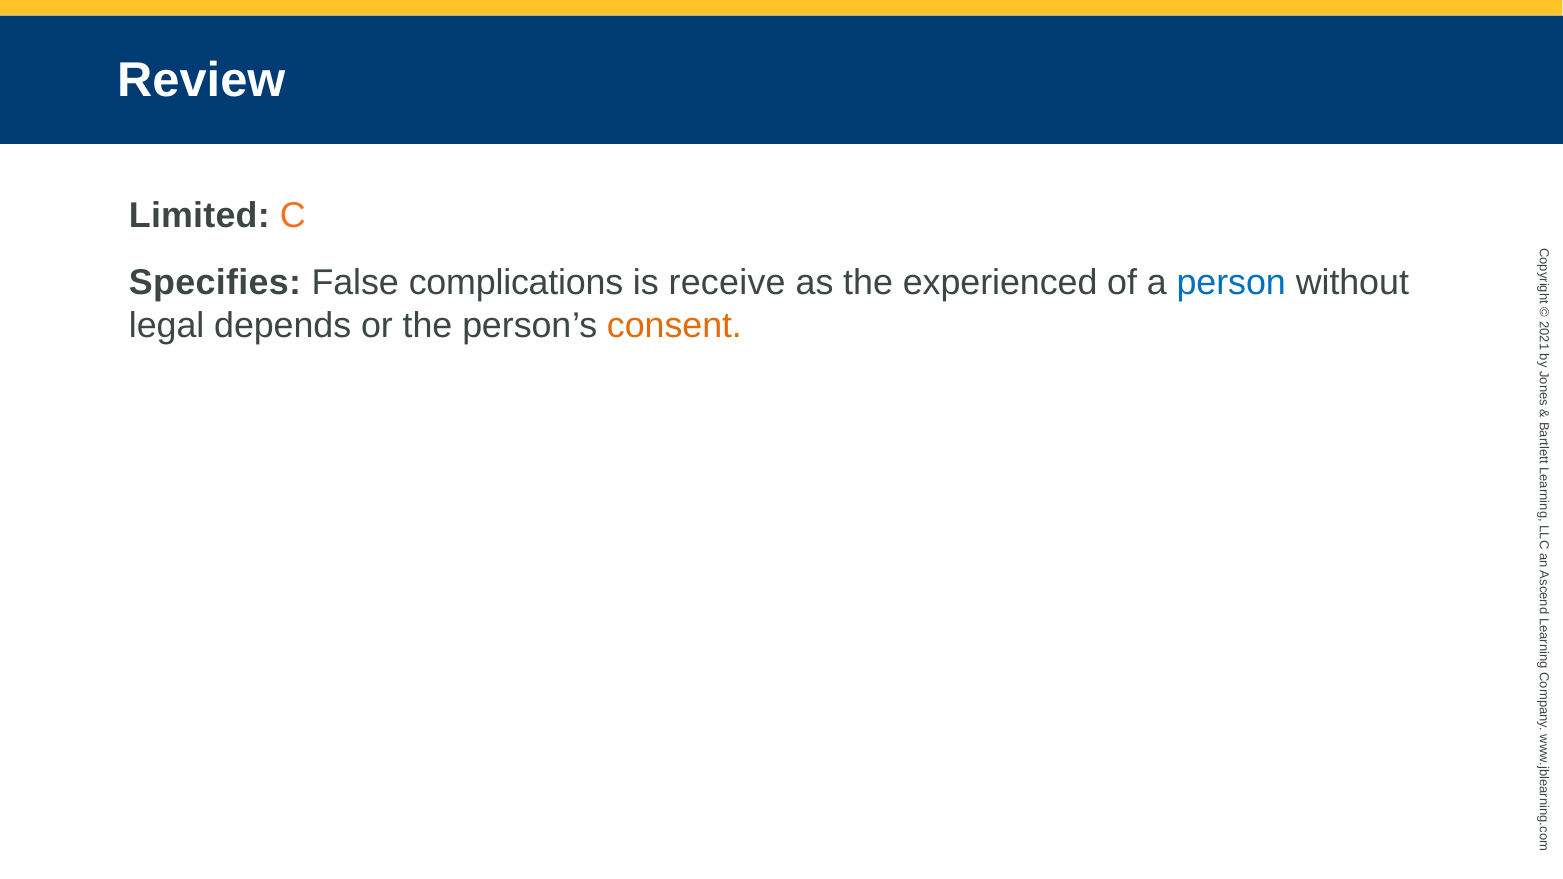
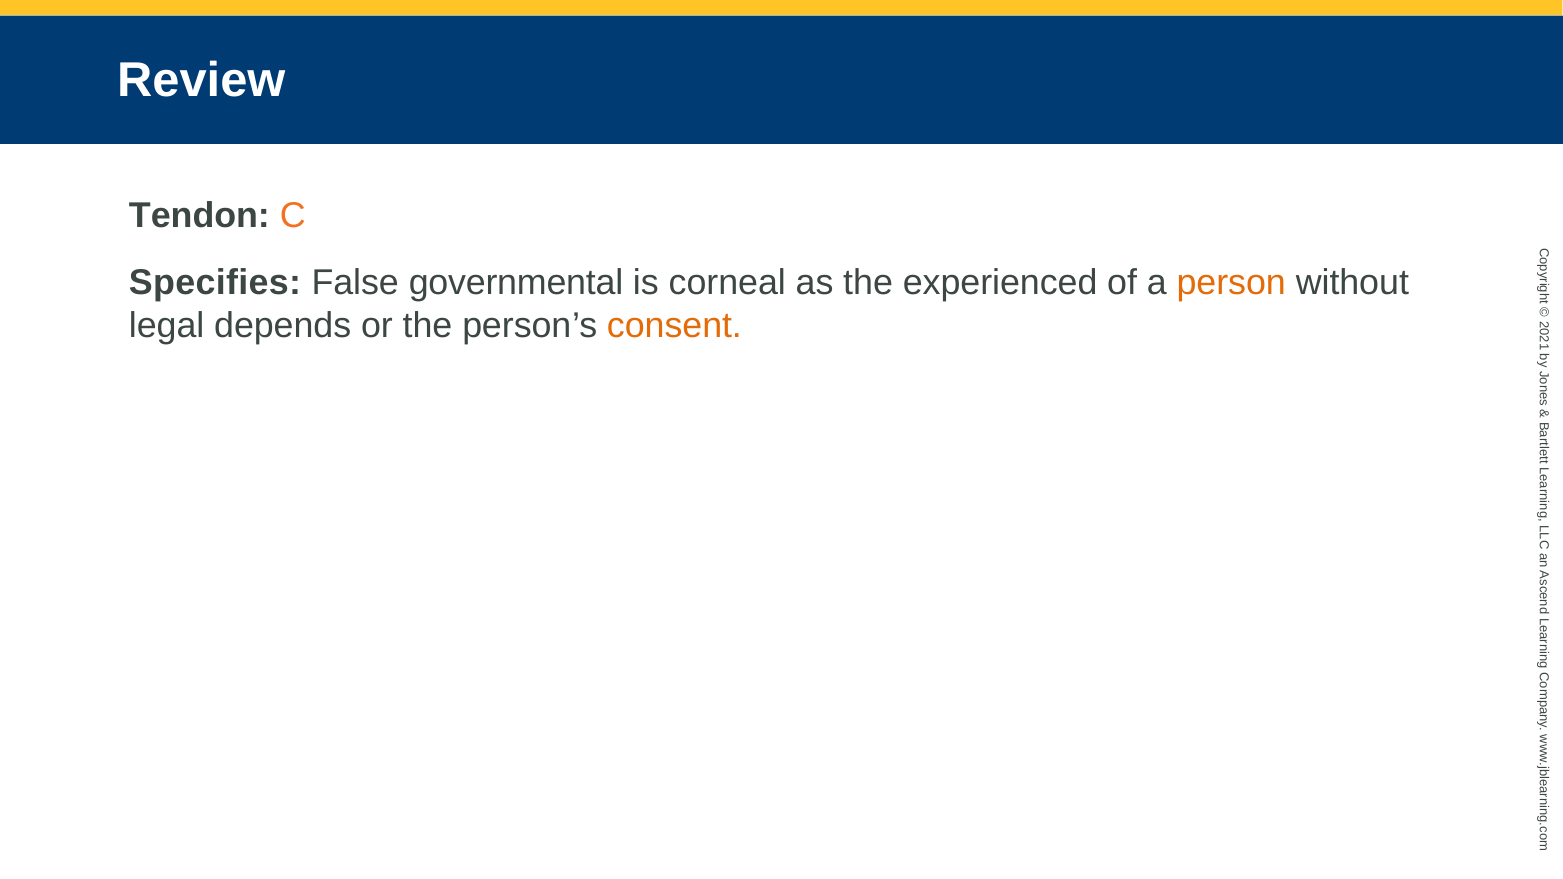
Limited: Limited -> Tendon (199, 215)
complications: complications -> governmental (516, 283)
receive: receive -> corneal (727, 283)
person colour: blue -> orange (1231, 283)
